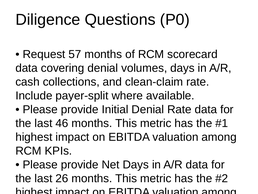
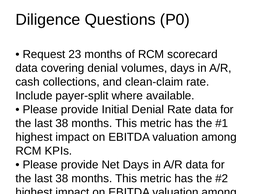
57: 57 -> 23 (75, 54)
46: 46 -> 38 (62, 123)
26: 26 -> 38 (62, 178)
